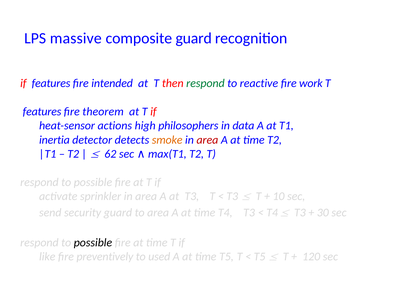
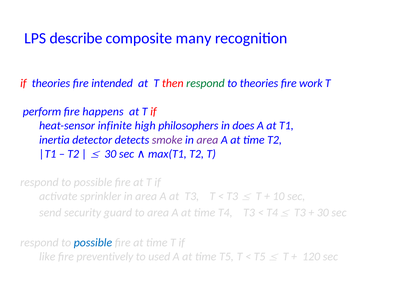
massive: massive -> describe (76, 38)
composite guard: guard -> many (194, 38)
if features: features -> theories (51, 83)
to reactive: reactive -> theories (259, 83)
features: features -> perform (42, 112)
theorem: theorem -> happens (103, 112)
actions: actions -> infinite (115, 126)
data: data -> does (243, 126)
smoke colour: orange -> purple (167, 140)
area colour: red -> purple (207, 140)
62: 62 -> 30 (110, 154)
possible colour: black -> blue (93, 243)
